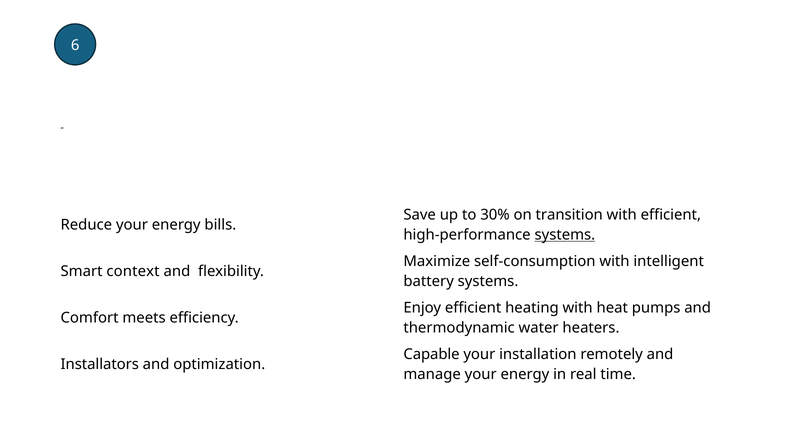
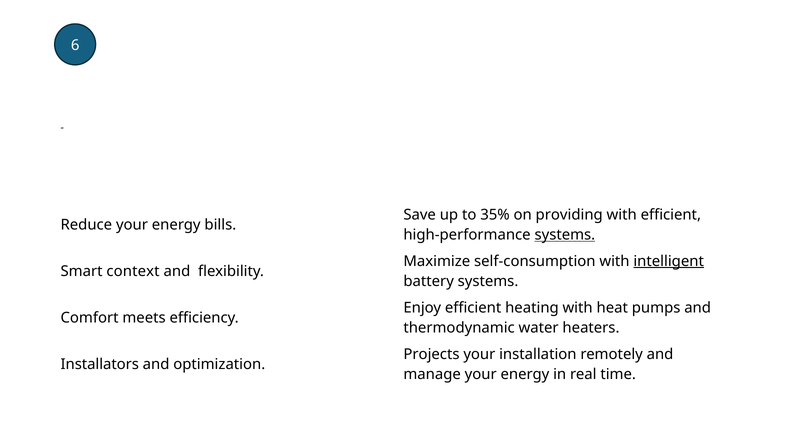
30%: 30% -> 35% (495, 215)
transition: transition -> providing (569, 215)
intelligent underline: none -> present (669, 261)
Capable: Capable -> Projects (431, 354)
